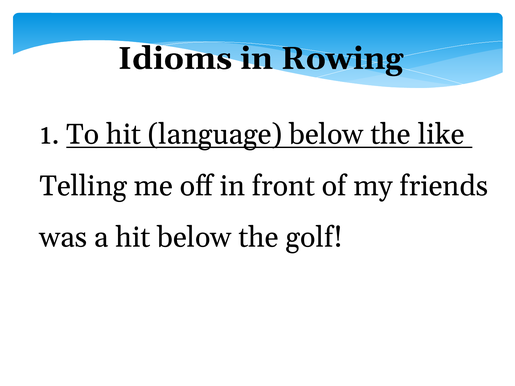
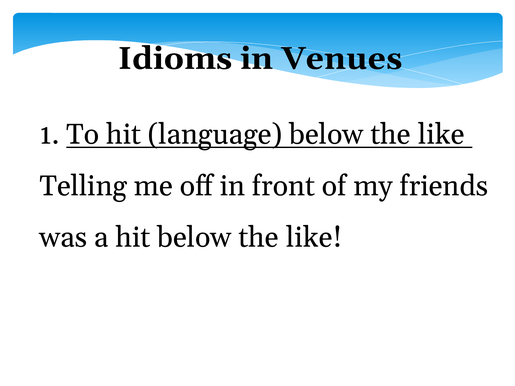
Rowing: Rowing -> Venues (342, 59)
hit below the golf: golf -> like (314, 238)
